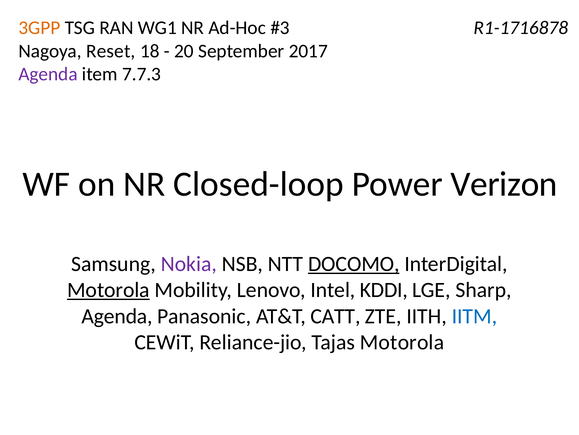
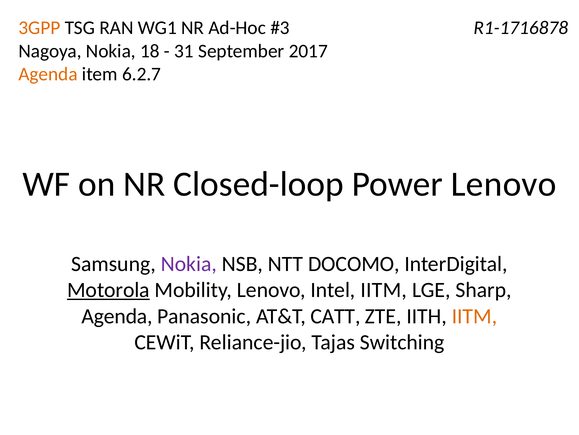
Nagoya Reset: Reset -> Nokia (111, 51)
20: 20 -> 31 (184, 51)
Agenda colour: purple -> orange (48, 74)
7.7.3: 7.7.3 -> 6.2.7 (142, 74)
Power Verizon: Verizon -> Lenovo (504, 184)
DOCOMO underline: present -> none (354, 264)
Intel KDDI: KDDI -> IITM (384, 290)
IITM colour: blue -> orange (474, 316)
Tajas Motorola: Motorola -> Switching (402, 342)
